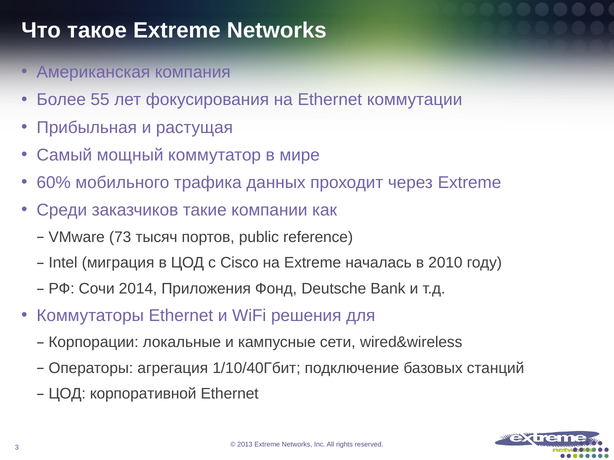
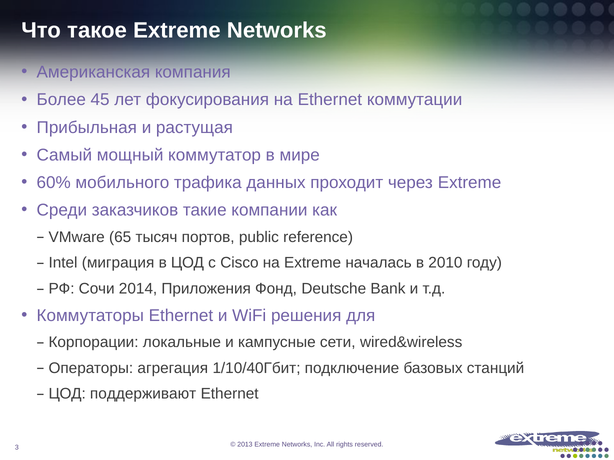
55: 55 -> 45 (100, 100)
73: 73 -> 65 (120, 237)
корпоративной: корпоративной -> поддерживают (143, 394)
